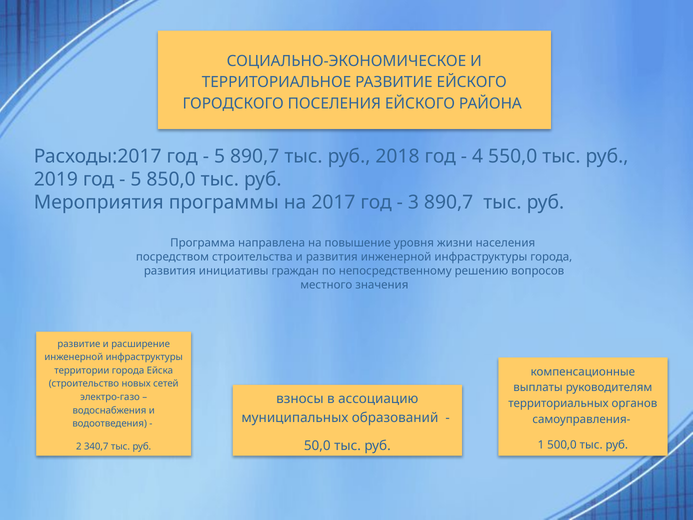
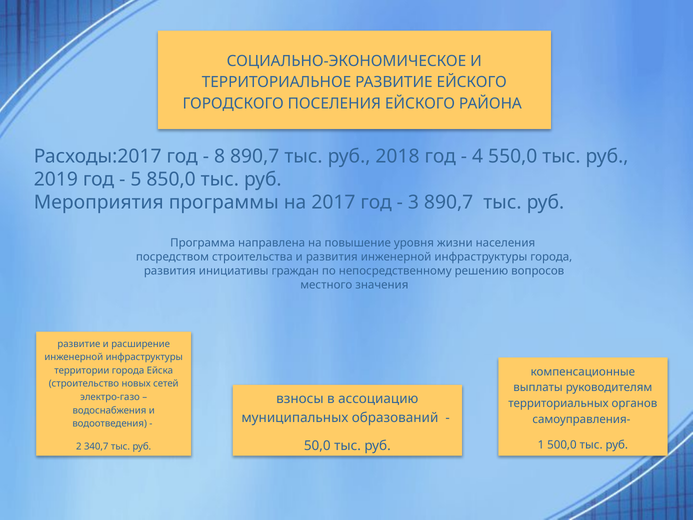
5: 5 -> 8 (220, 156)
